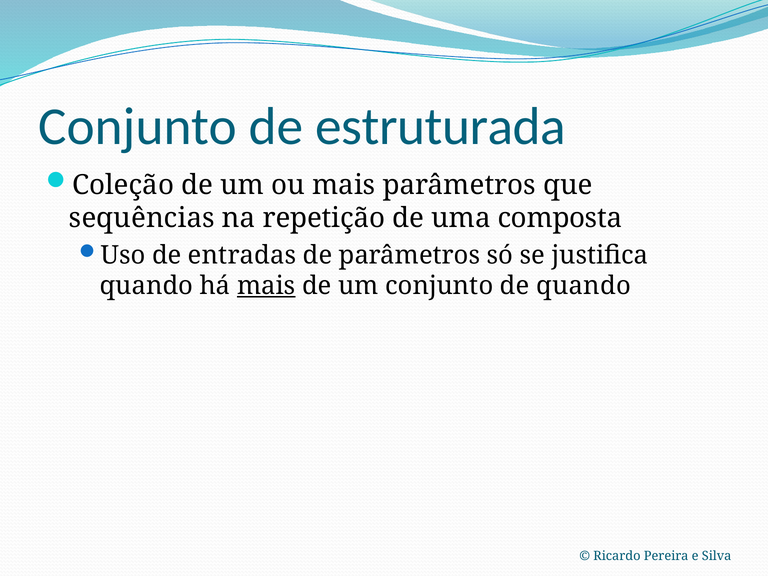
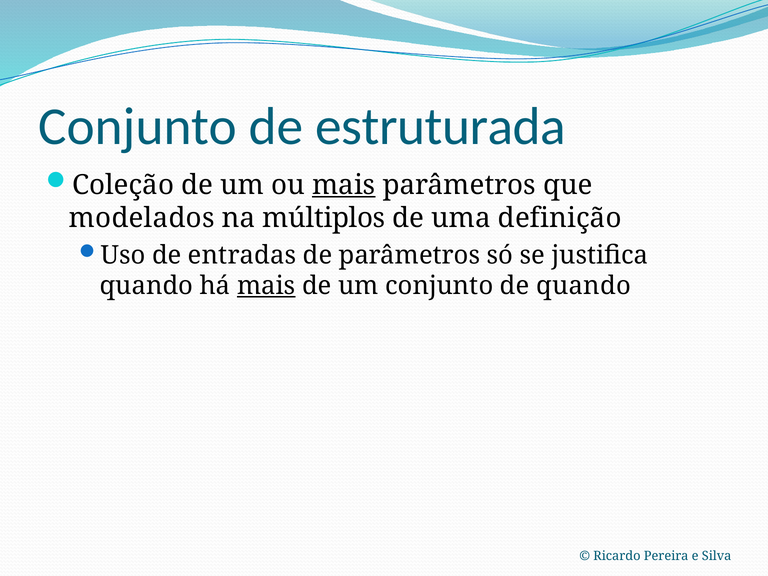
mais underline: none -> present (344, 185)
sequências: sequências -> modelados (142, 218)
repetição: repetição -> múltiplos (324, 218)
composta: composta -> definição (560, 218)
